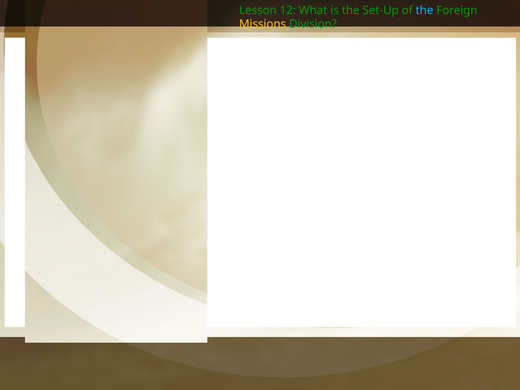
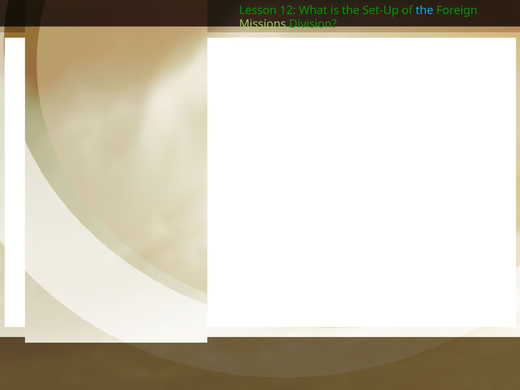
Missions colour: yellow -> light green (263, 24)
